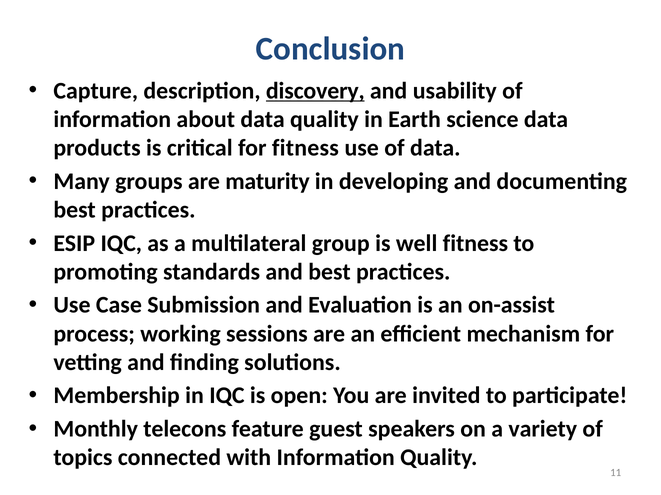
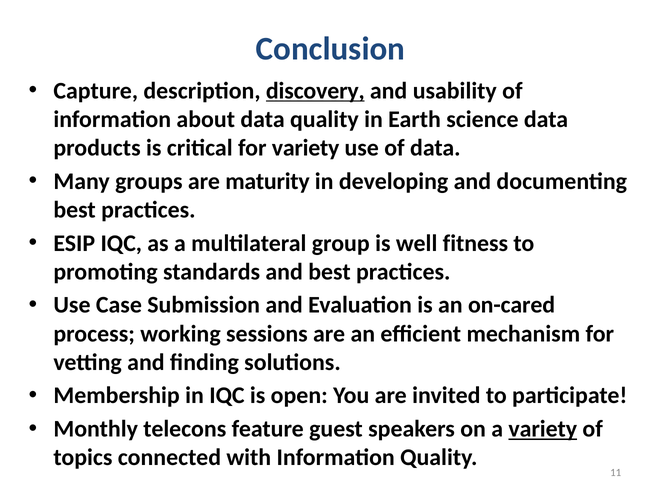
for fitness: fitness -> variety (306, 148)
on-assist: on-assist -> on-cared (512, 306)
variety underline: none -> present (543, 430)
